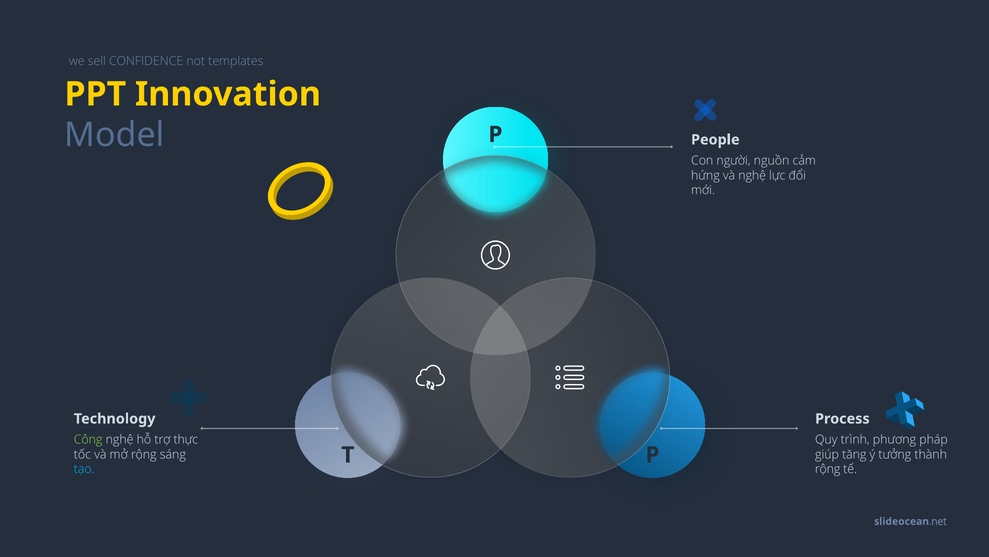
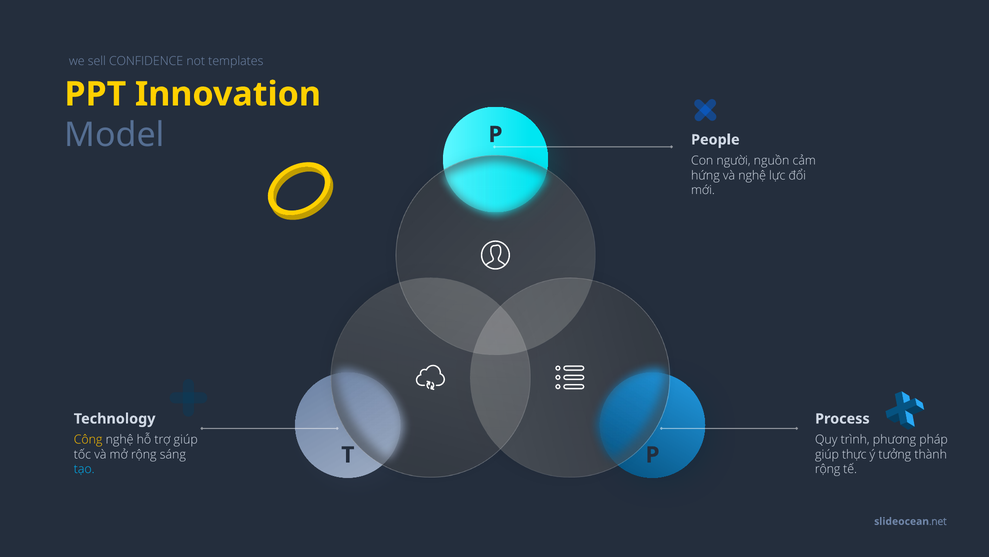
Công colour: light green -> yellow (88, 439)
trợ thực: thực -> giúp (186, 439)
tăng: tăng -> thực (854, 454)
